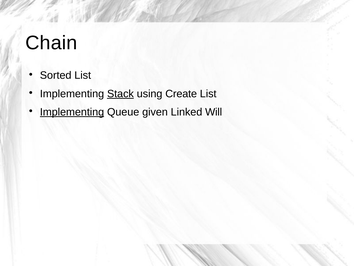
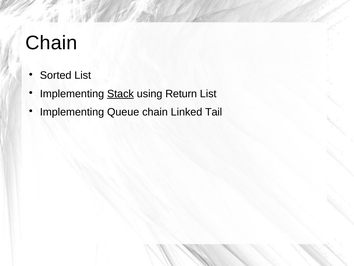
Create: Create -> Return (181, 94)
Implementing underline: present -> none (72, 112)
Queue given: given -> chain (155, 112)
Will: Will -> Tail (214, 112)
